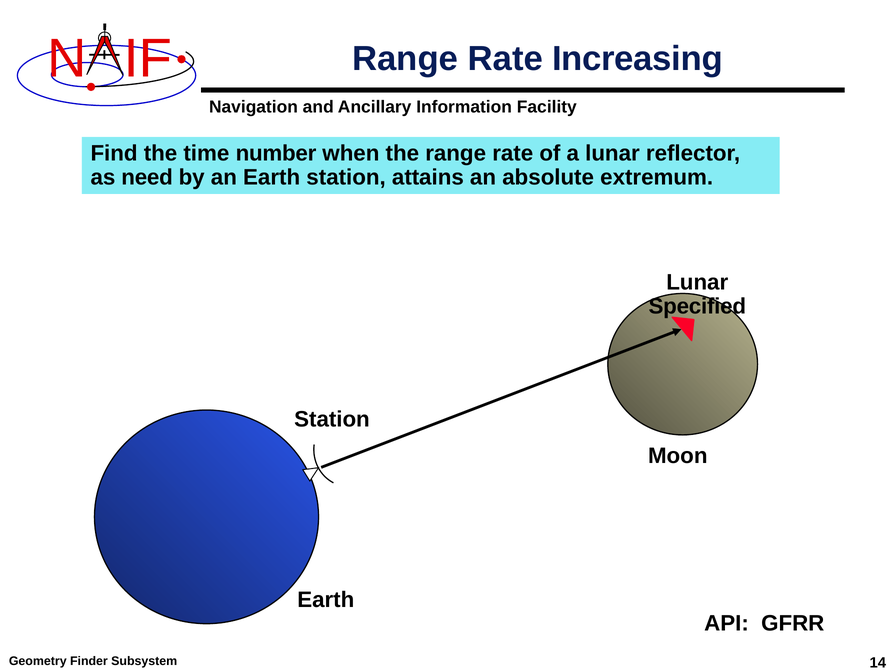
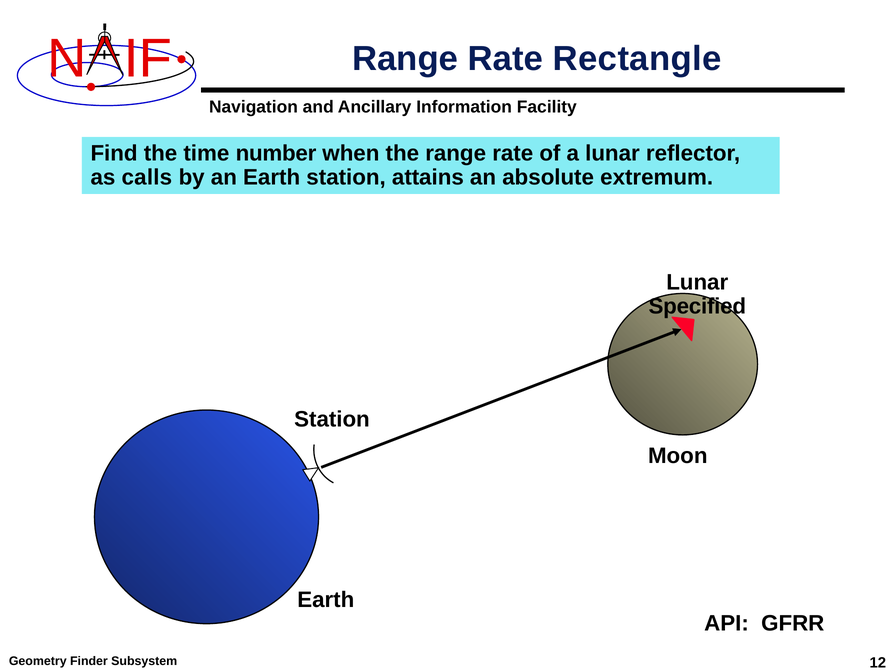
Increasing: Increasing -> Rectangle (637, 59)
need: need -> calls (147, 177)
14: 14 -> 12 (878, 662)
